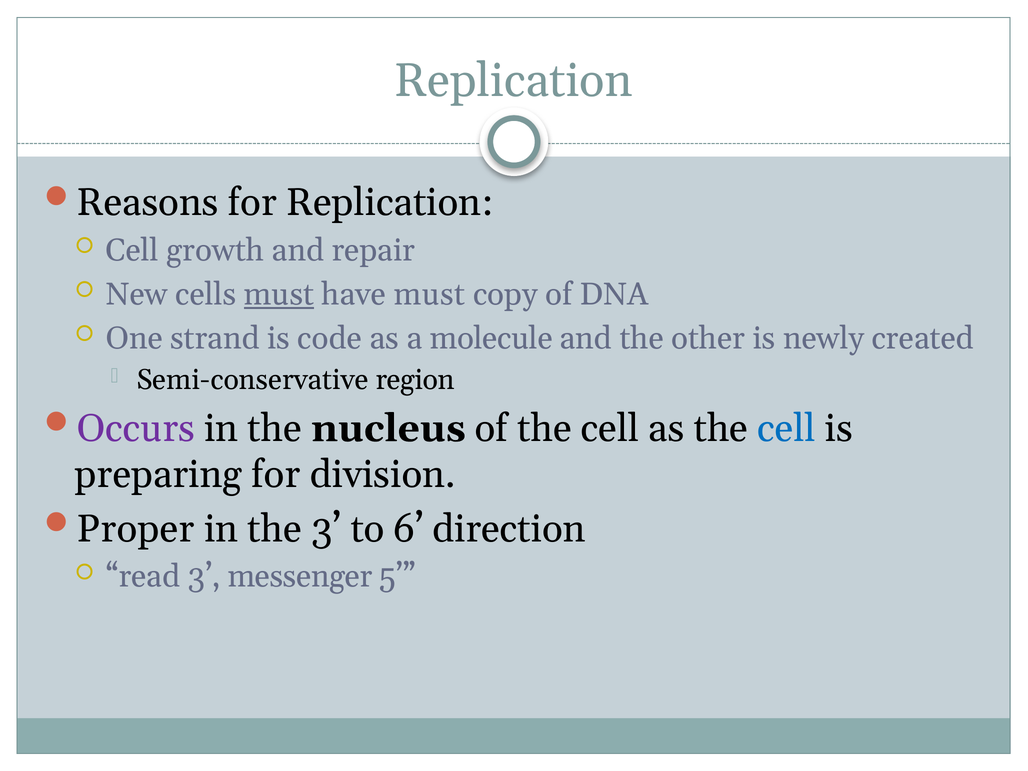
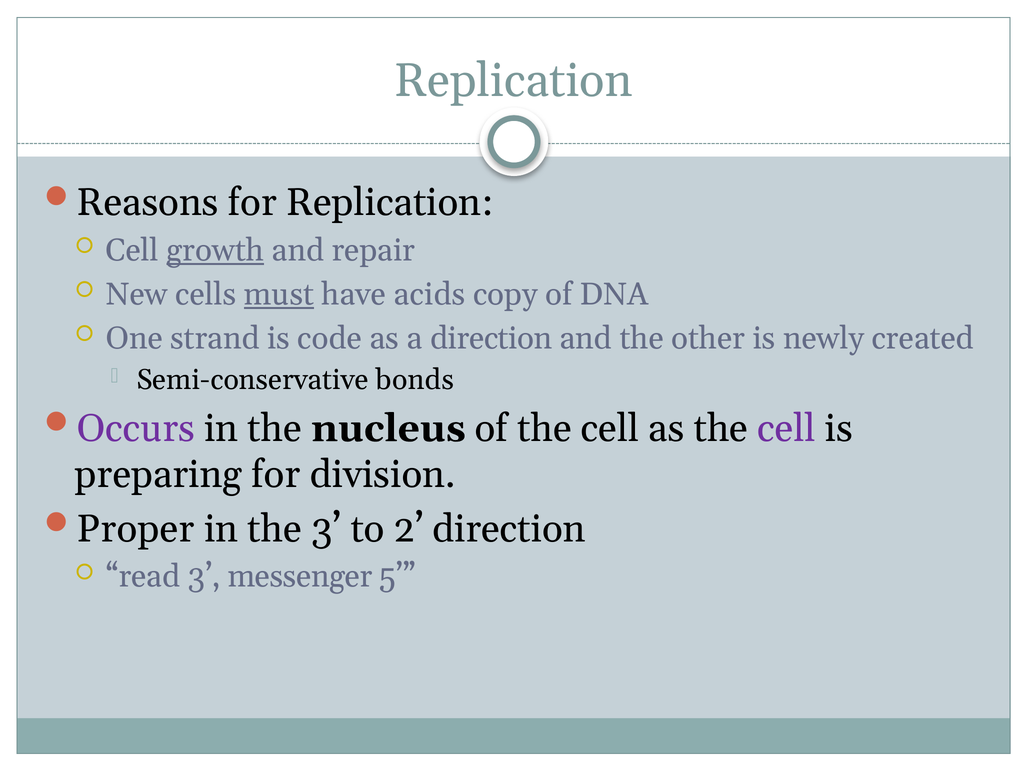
growth underline: none -> present (215, 250)
have must: must -> acids (430, 294)
a molecule: molecule -> direction (491, 338)
region: region -> bonds (415, 380)
cell colour: blue -> purple (786, 428)
6: 6 -> 2 (409, 529)
